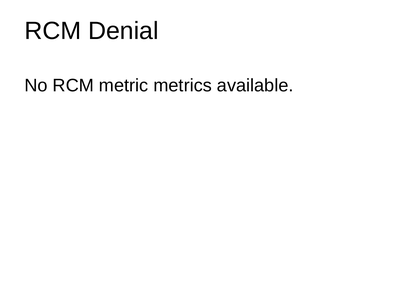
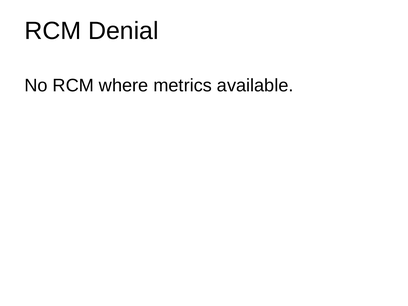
metric: metric -> where (124, 86)
